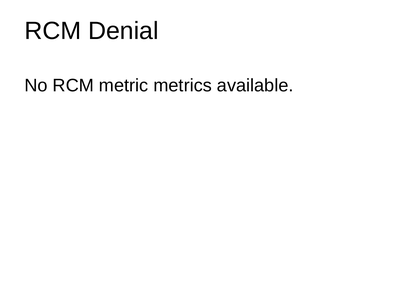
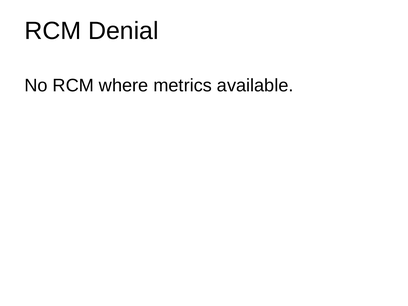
metric: metric -> where (124, 86)
